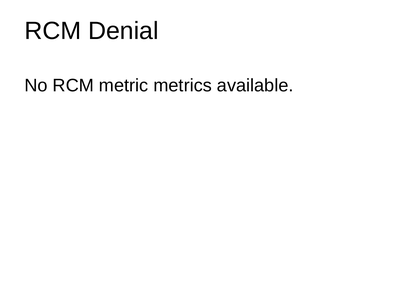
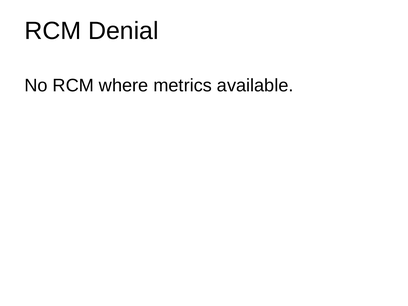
metric: metric -> where (124, 86)
